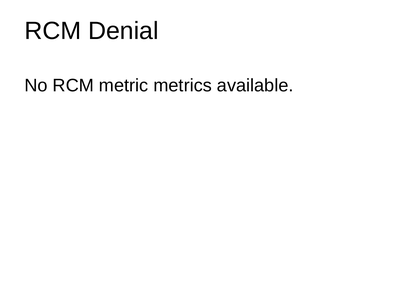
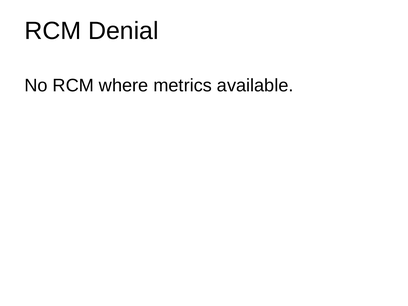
metric: metric -> where (124, 86)
